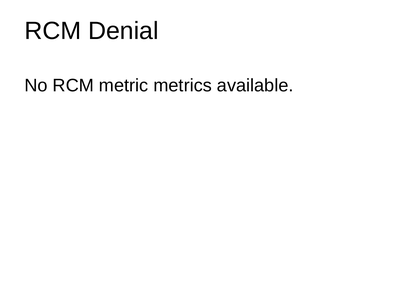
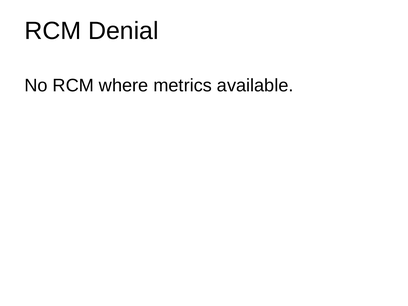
metric: metric -> where (124, 86)
